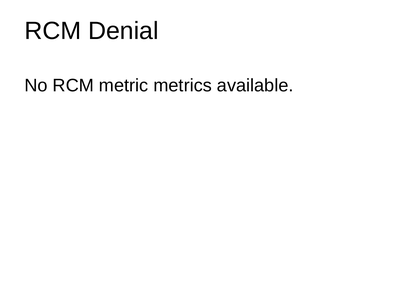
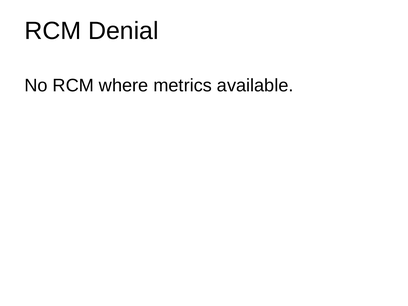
metric: metric -> where (124, 86)
